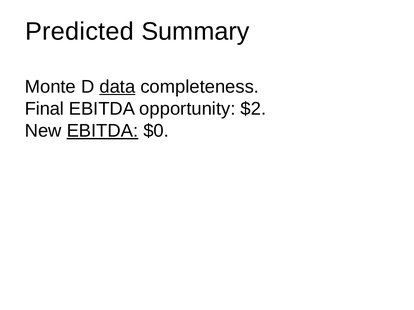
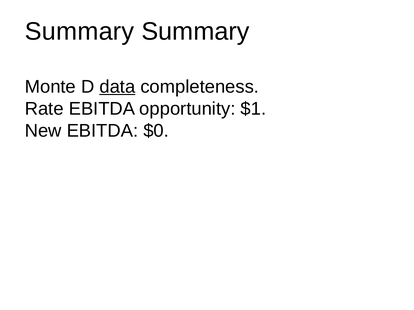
Predicted: Predicted -> Summary (80, 31)
Final: Final -> Rate (44, 109)
$2: $2 -> $1 (253, 109)
EBITDA underline: present -> none (102, 131)
